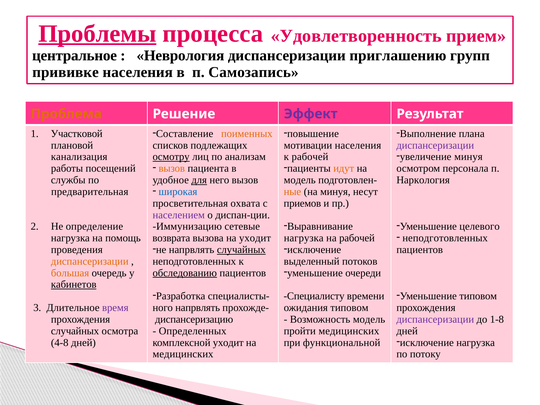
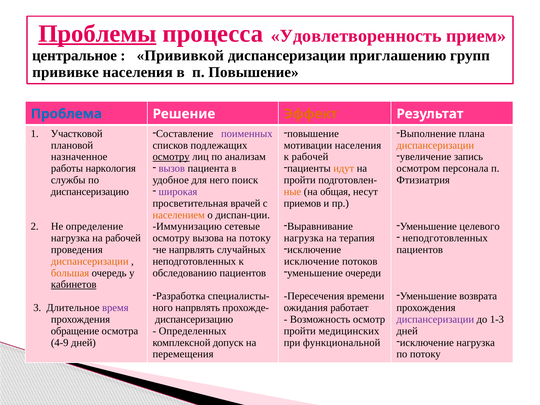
Неврология: Неврология -> Прививкой (180, 55)
п Самозапись: Самозапись -> Повышение (253, 72)
Проблема colour: orange -> blue (66, 114)
Эффект colour: purple -> orange (311, 114)
поименных colour: orange -> purple (247, 134)
диспансеризации colour: purple -> orange (435, 145)
увеличение минуя: минуя -> запись (469, 157)
канализация: канализация -> назначенное (79, 157)
посещений: посещений -> наркология (111, 168)
вызов colour: orange -> purple (172, 168)
для underline: present -> none (199, 180)
него вызов: вызов -> поиск (245, 180)
модель: модель -> пройти (300, 180)
Наркология: Наркология -> Фтизиатрия (423, 180)
широкая colour: blue -> purple (178, 192)
предварительная: предварительная -> диспансеризацию (90, 192)
на минуя: минуя -> общая (335, 192)
охвата: охвата -> врачей (245, 203)
населением colour: purple -> orange (179, 215)
на помощь: помощь -> рабочей (123, 238)
возврата: возврата -> осмотру (171, 238)
на уходит: уходит -> потоку (255, 238)
на рабочей: рабочей -> терапия (357, 238)
случайных underline: present -> none (241, 250)
выделенный: выделенный -> исключение (312, 261)
обследованию underline: present -> none (185, 273)
Уменьшение типовом: типовом -> возврата (478, 296)
Специалисту: Специалисту -> Пересечения (314, 296)
ожидания типовом: типовом -> работает (349, 308)
Возможность модель: модель -> осмотр (369, 319)
1-8: 1-8 -> 1-3 (497, 319)
случайных: случайных -> обращение (75, 331)
4-8: 4-8 -> 4-9 (60, 343)
комплексной уходит: уходит -> допуск (228, 343)
медицинских: медицинских -> перемещения (183, 354)
